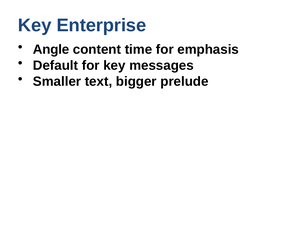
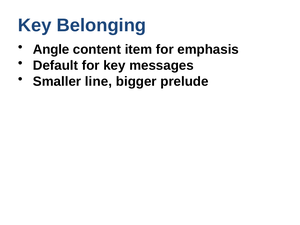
Enterprise: Enterprise -> Belonging (101, 25)
time: time -> item (138, 49)
text: text -> line (98, 81)
